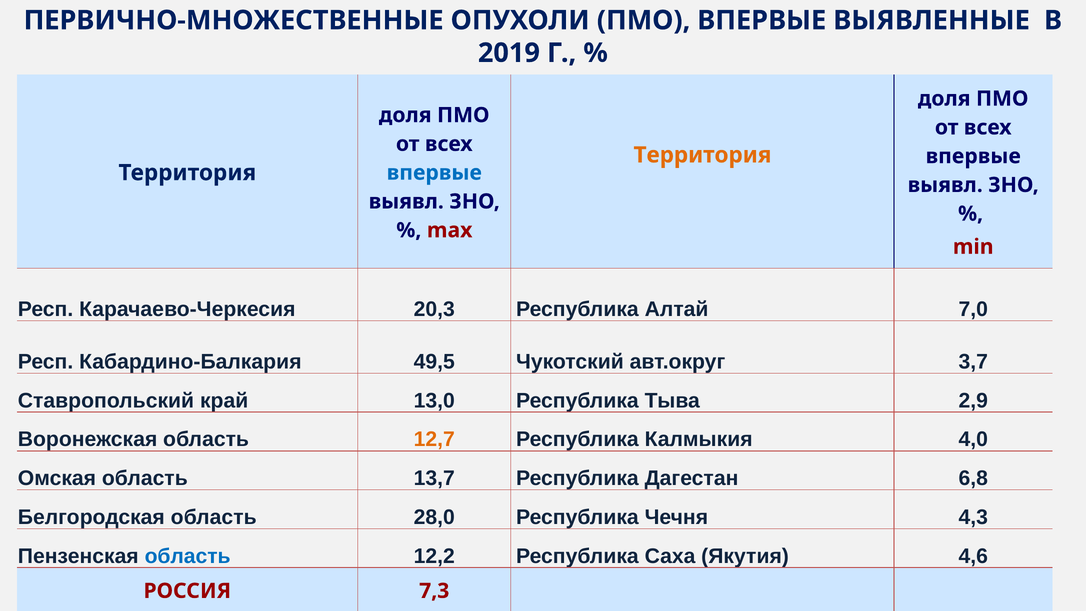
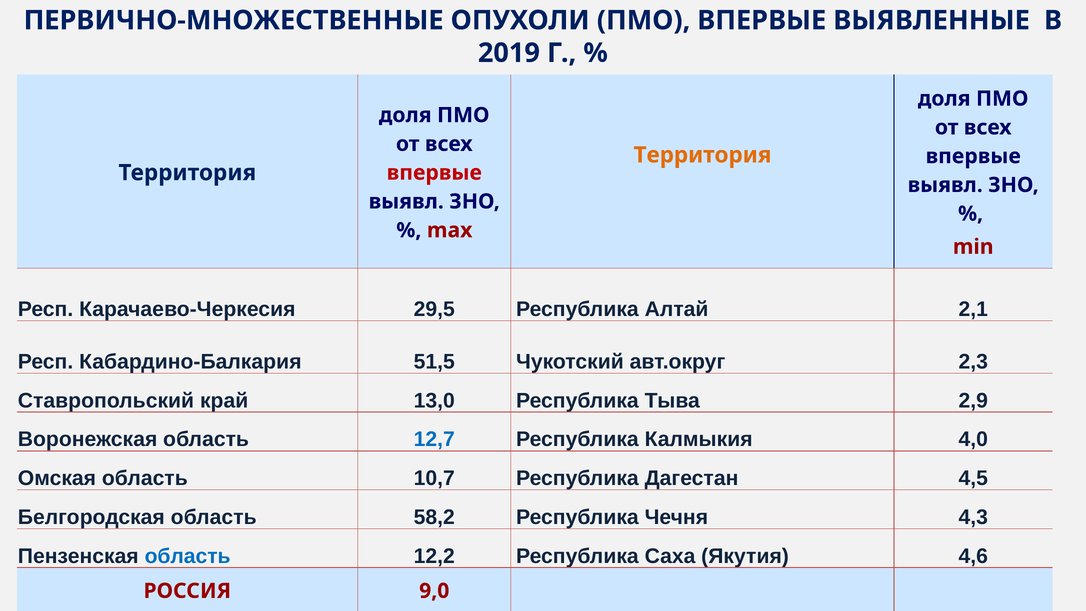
впервые colour: blue -> red (434, 173)
20,3: 20,3 -> 29,5 (434, 309)
7,0: 7,0 -> 2,1 (973, 309)
49,5: 49,5 -> 51,5 (434, 362)
3,7: 3,7 -> 2,3 (973, 362)
12,7 colour: orange -> blue (434, 439)
13,7: 13,7 -> 10,7 (434, 478)
6,8: 6,8 -> 4,5 (973, 478)
28,0: 28,0 -> 58,2 (434, 517)
7,3: 7,3 -> 9,0 (434, 591)
